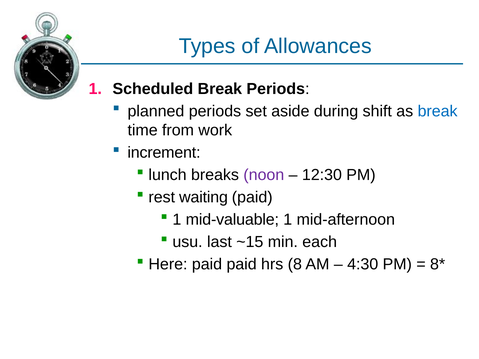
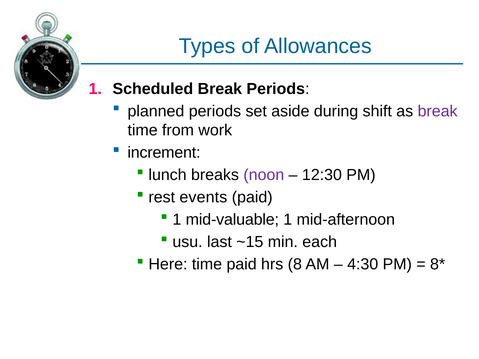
break colour: blue -> purple (438, 111)
waiting: waiting -> events (203, 197)
Here paid: paid -> time (207, 265)
